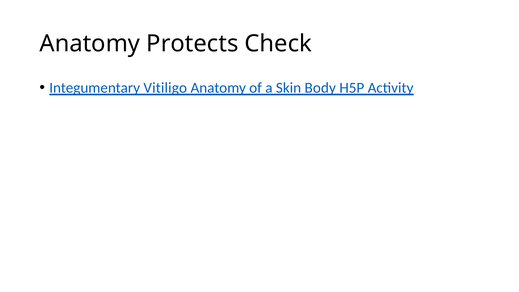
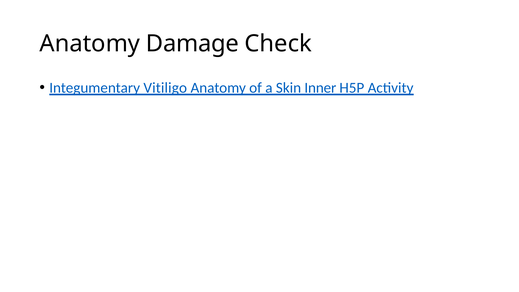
Protects: Protects -> Damage (192, 44)
Body: Body -> Inner (320, 88)
